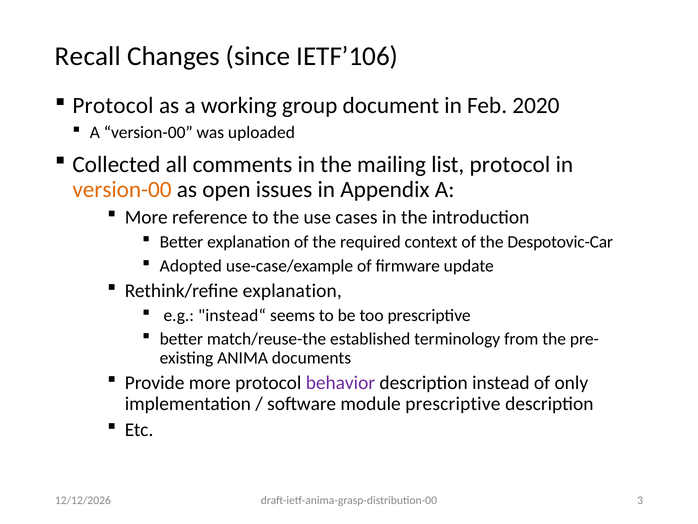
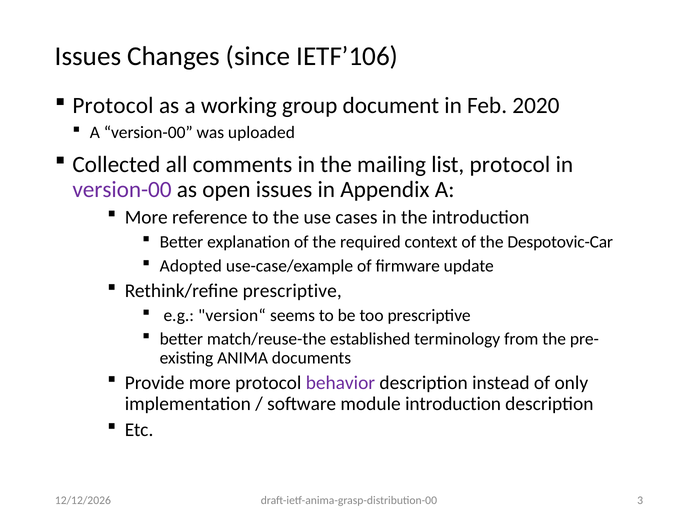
Recall: Recall -> Issues (88, 56)
version-00 colour: orange -> purple (122, 189)
Rethink/refine explanation: explanation -> prescriptive (292, 290)
instead“: instead“ -> version“ (232, 315)
module prescriptive: prescriptive -> introduction (453, 403)
